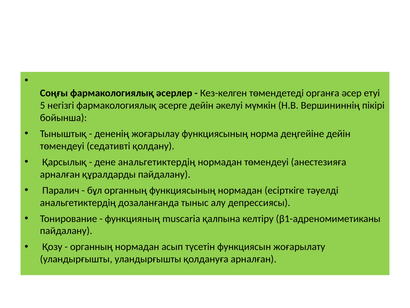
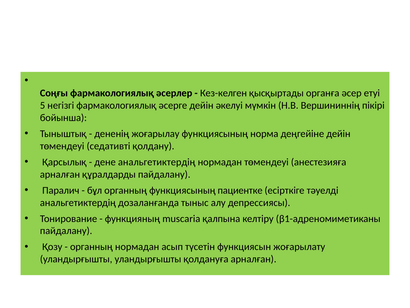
төмендетеді: төмендетеді -> қысқыртады (276, 93)
функциясының нормадан: нормадан -> пациентке (240, 190)
